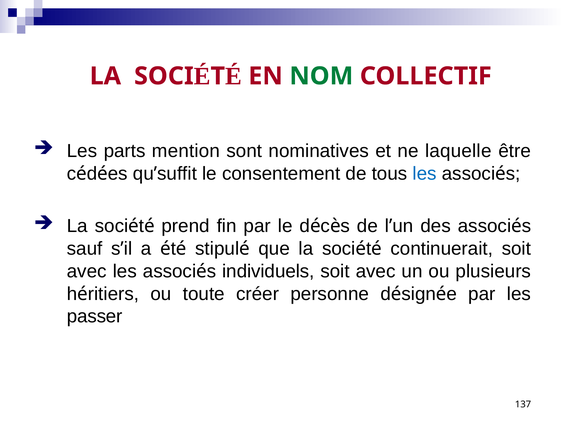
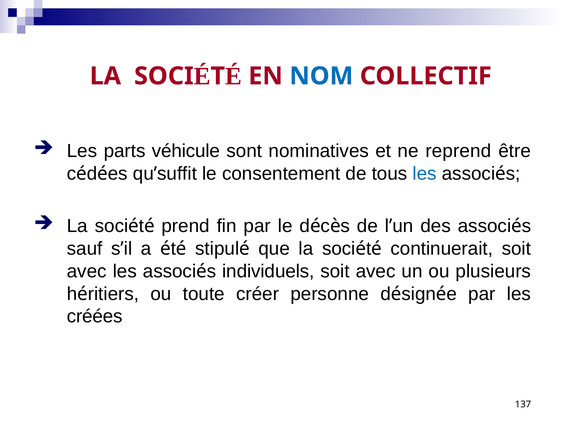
NOM colour: green -> blue (321, 76)
mention: mention -> véhicule (186, 151)
laquelle: laquelle -> reprend (458, 151)
passer: passer -> créées (95, 317)
